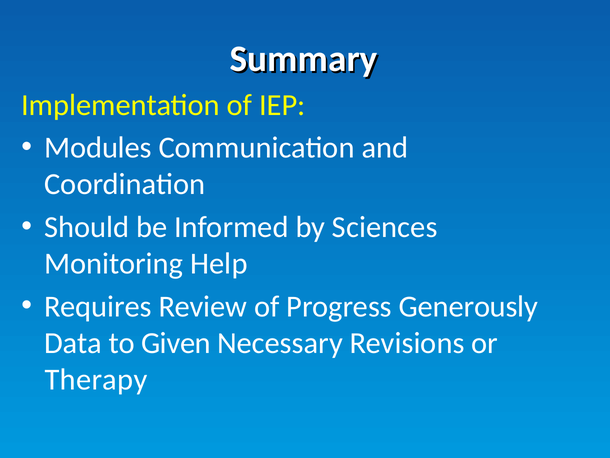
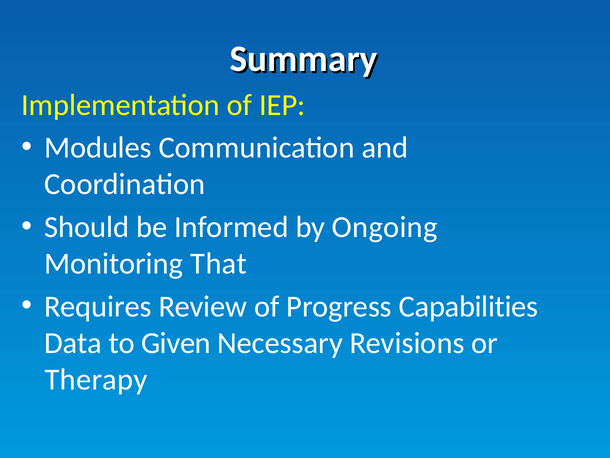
Sciences: Sciences -> Ongoing (385, 227)
Help: Help -> That (219, 263)
Generously: Generously -> Capabilities (468, 306)
